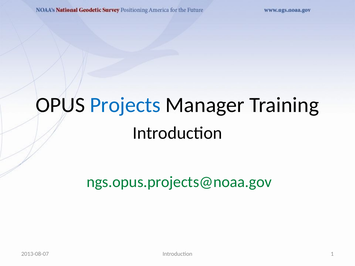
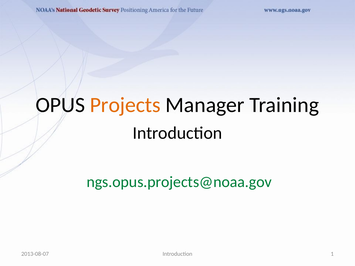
Projects colour: blue -> orange (125, 105)
